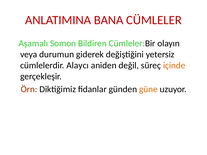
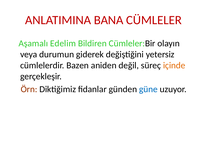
Somon: Somon -> Edelim (63, 43)
Alaycı: Alaycı -> Bazen (78, 66)
güne colour: orange -> blue (148, 89)
